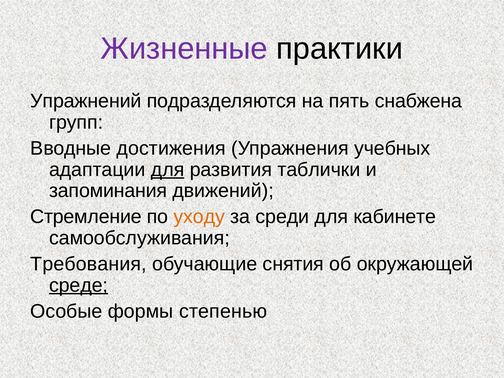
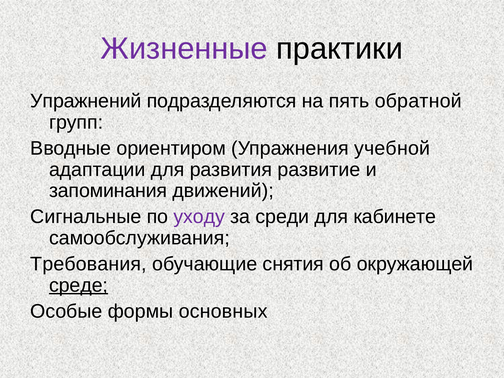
снабжена: снабжена -> обратной (418, 101)
достижения: достижения -> ориентиром (171, 148)
учебных: учебных -> учебной (392, 148)
для underline: present -> none (168, 170)
таблички: таблички -> развитие (319, 170)
Стремление: Стремление -> Сигнальные (86, 217)
уходу colour: orange -> purple (199, 217)
степенью: степенью -> основных (223, 311)
